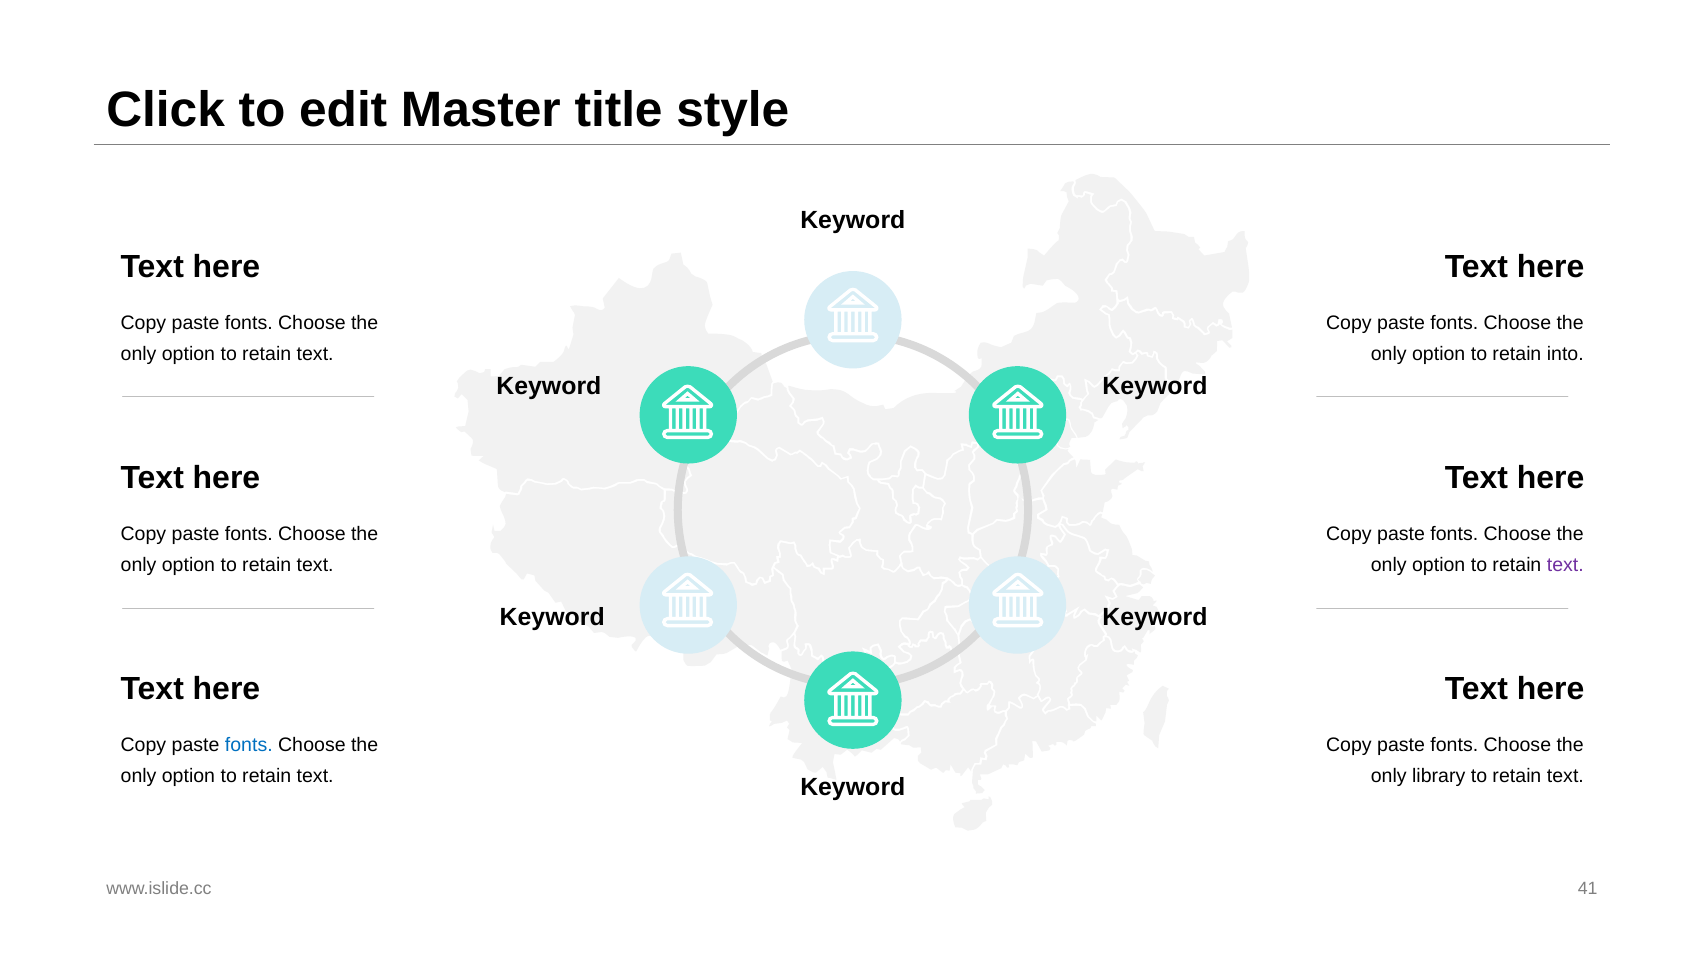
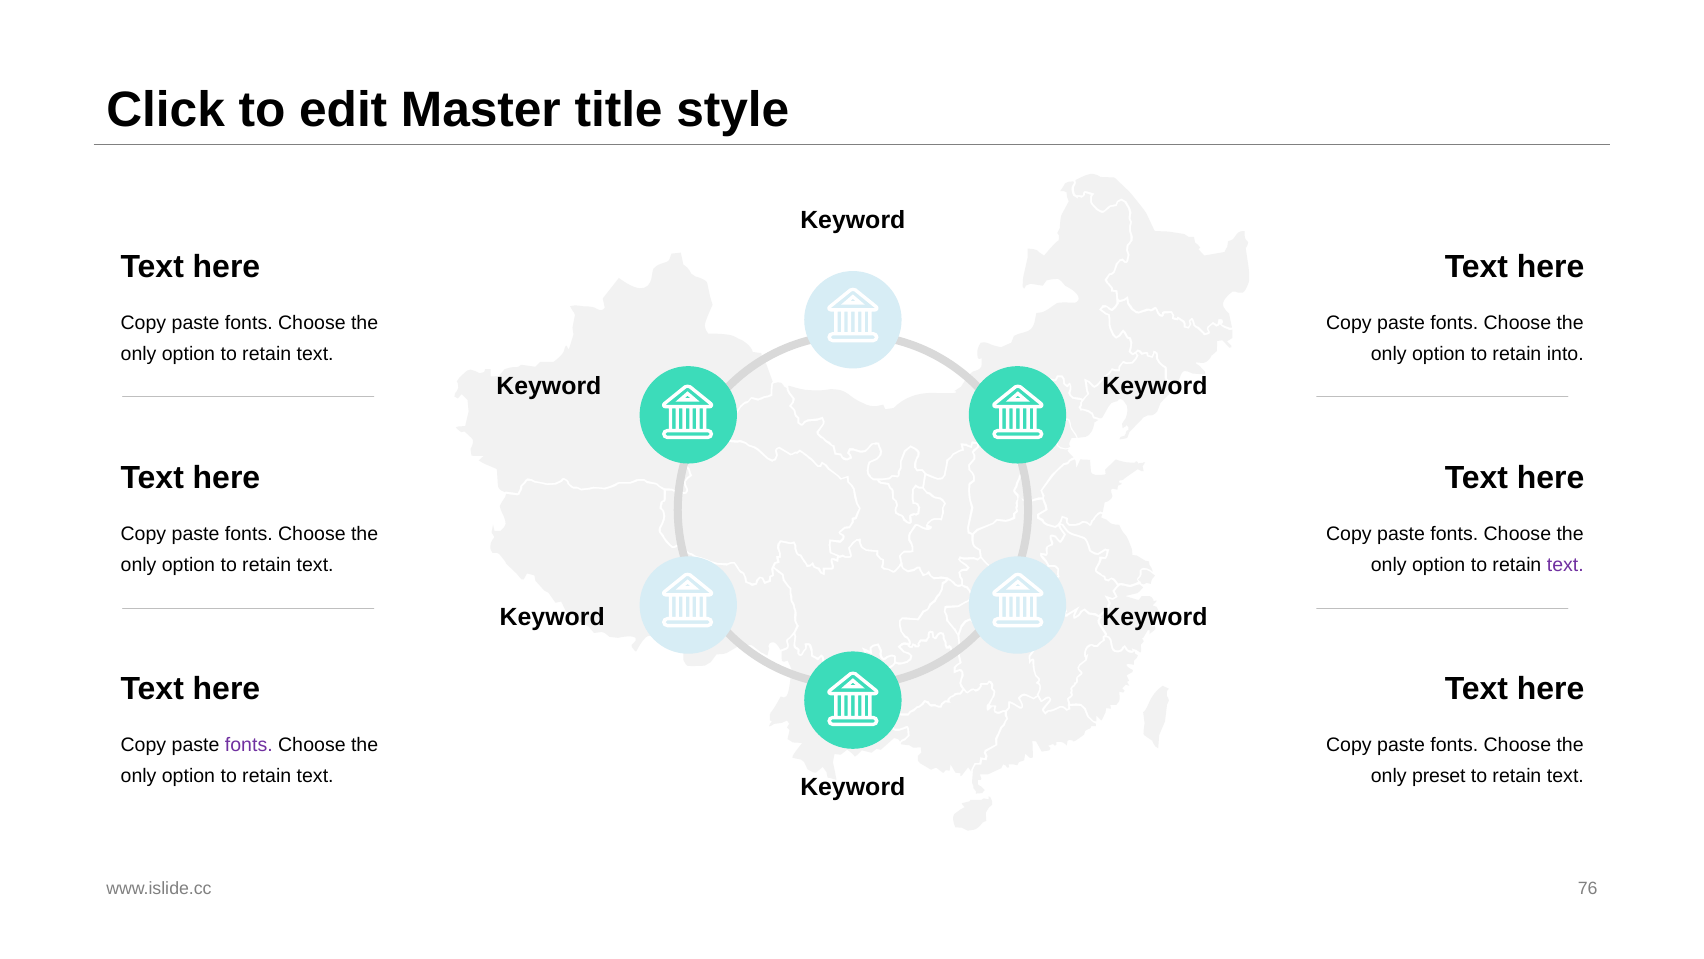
fonts colour: blue -> purple (249, 745)
library: library -> preset (1439, 775)
41: 41 -> 76 (1588, 888)
